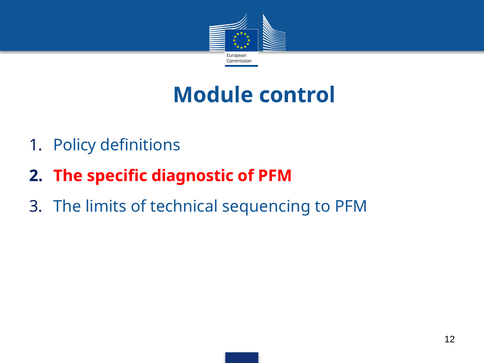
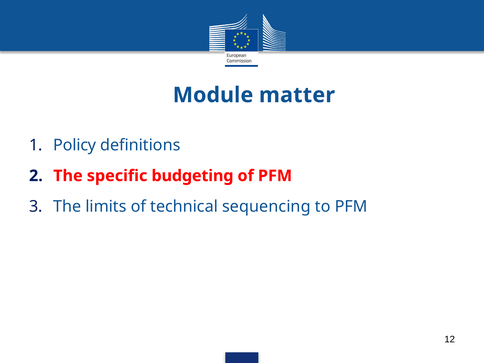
control: control -> matter (297, 95)
diagnostic: diagnostic -> budgeting (192, 176)
